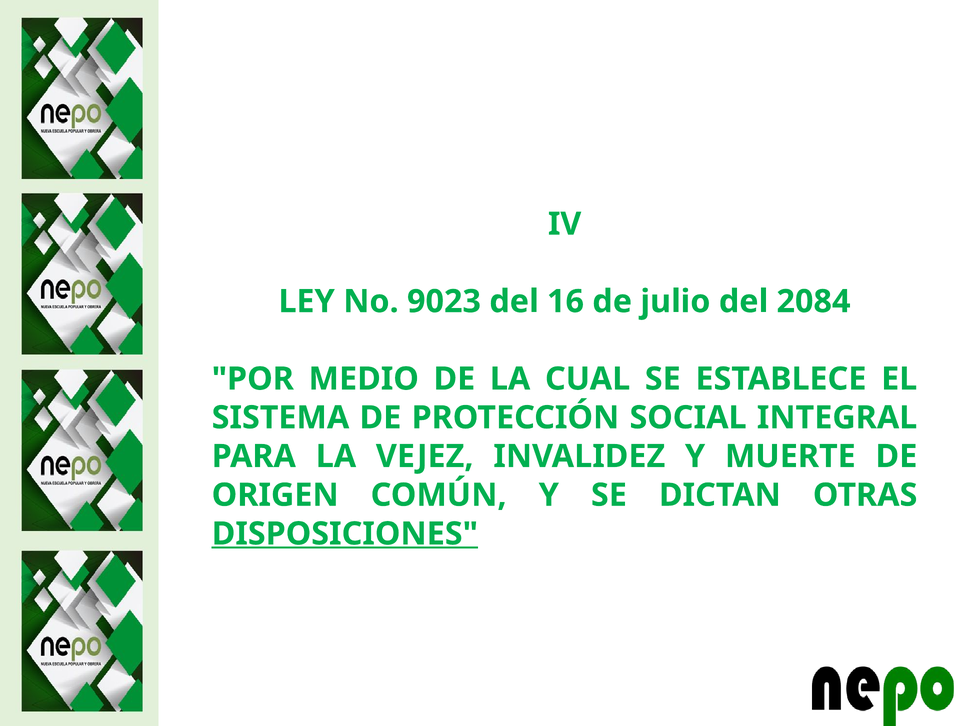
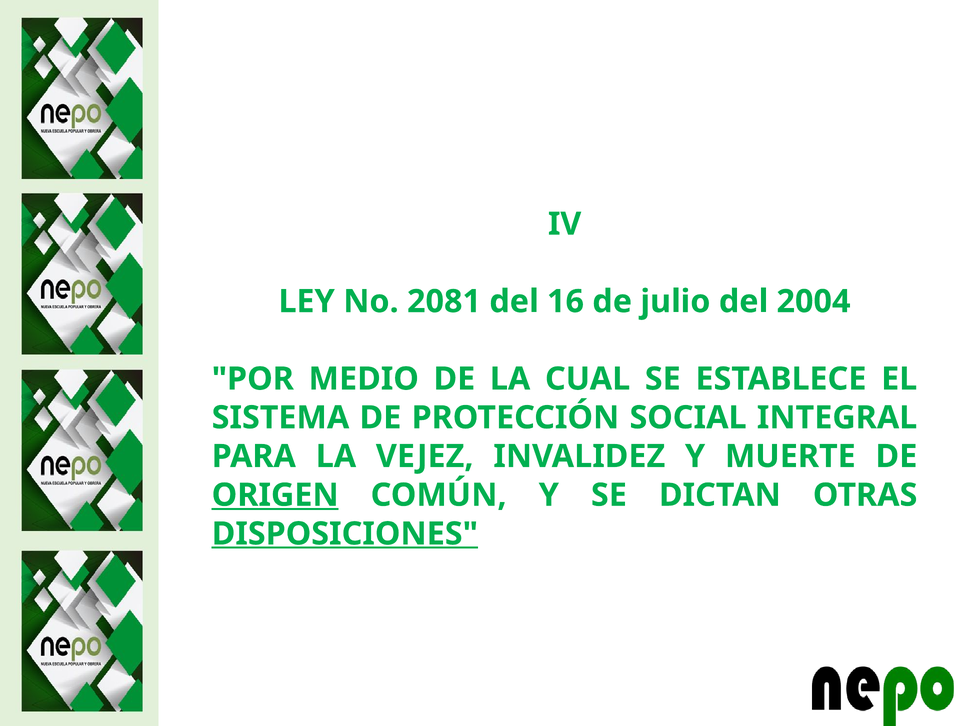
9023: 9023 -> 2081 (444, 302)
2084: 2084 -> 2004 (813, 302)
ORIGEN underline: none -> present (275, 496)
